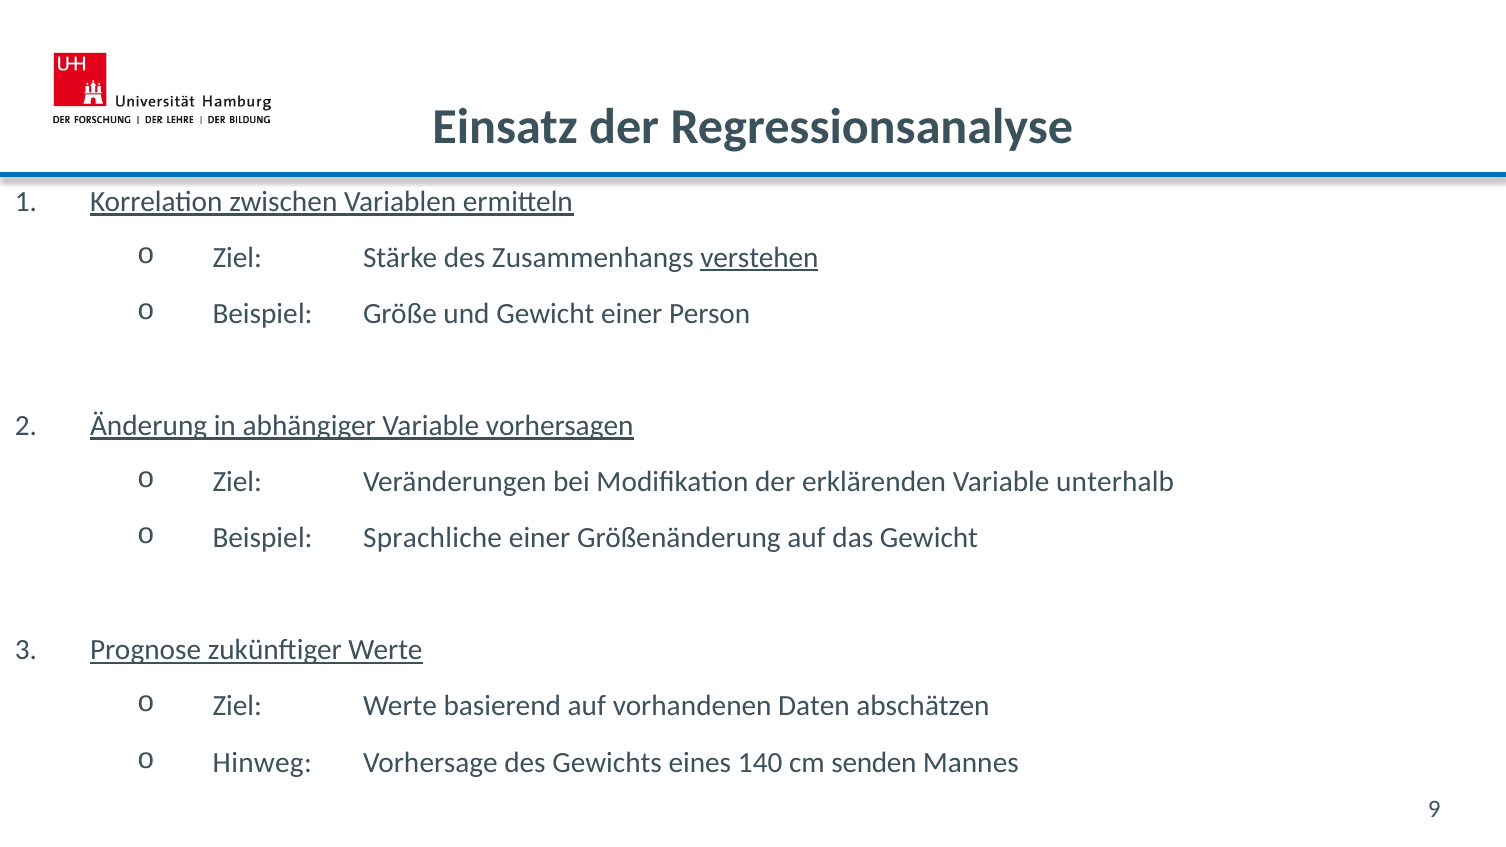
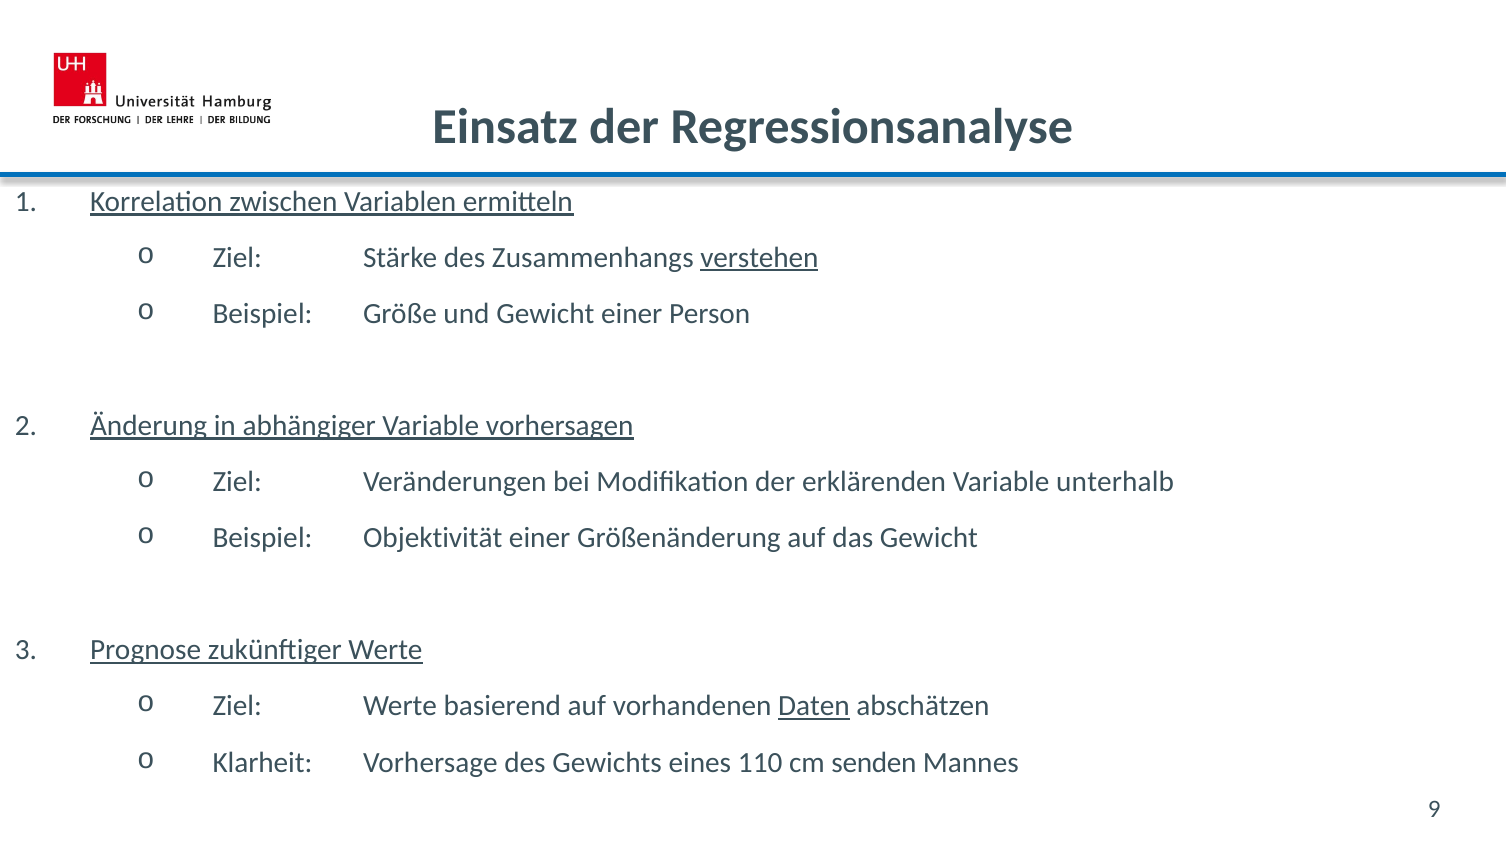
Sprachliche: Sprachliche -> Objektivität (433, 538)
Daten underline: none -> present (814, 706)
Hinweg: Hinweg -> Klarheit (262, 762)
140: 140 -> 110 (760, 762)
